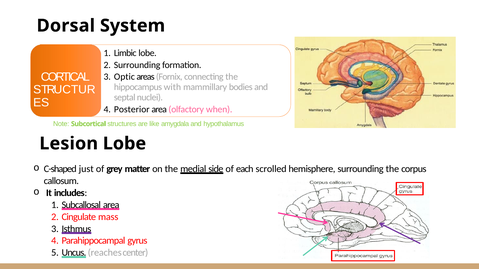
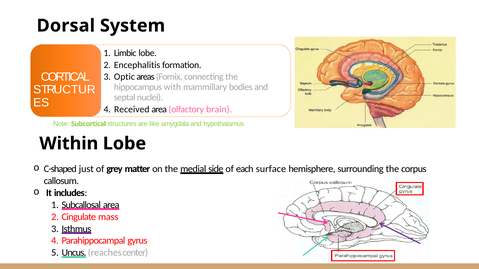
Surrounding: Surrounding -> Encephalitis (137, 65)
Posterior: Posterior -> Received (132, 110)
when: when -> brain (219, 110)
Lesion: Lesion -> Within (69, 144)
scrolled: scrolled -> surface (271, 169)
